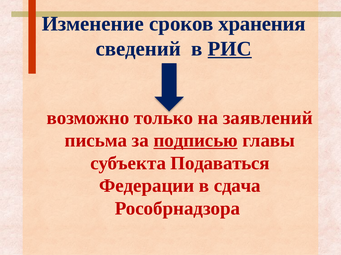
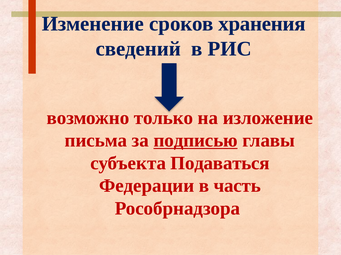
РИС underline: present -> none (230, 49)
заявлений: заявлений -> изложение (268, 118)
сдача: сдача -> часть (237, 186)
